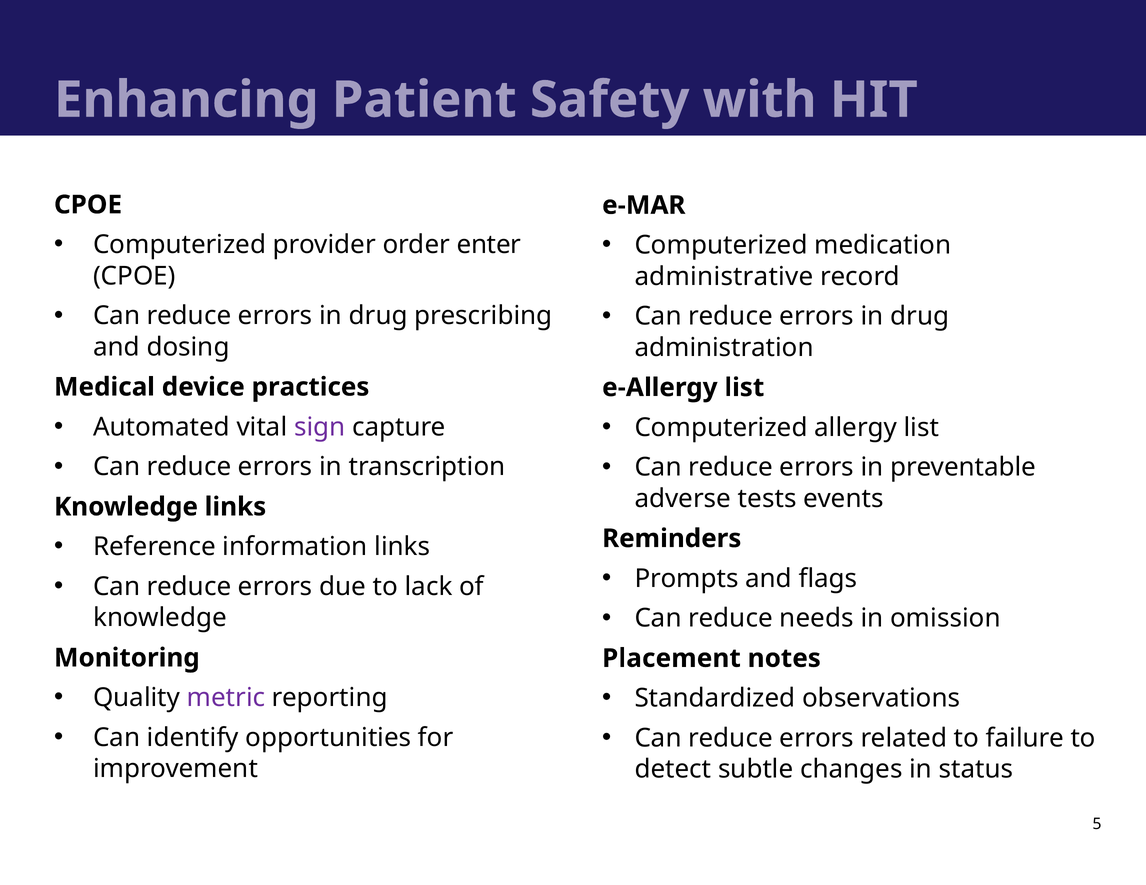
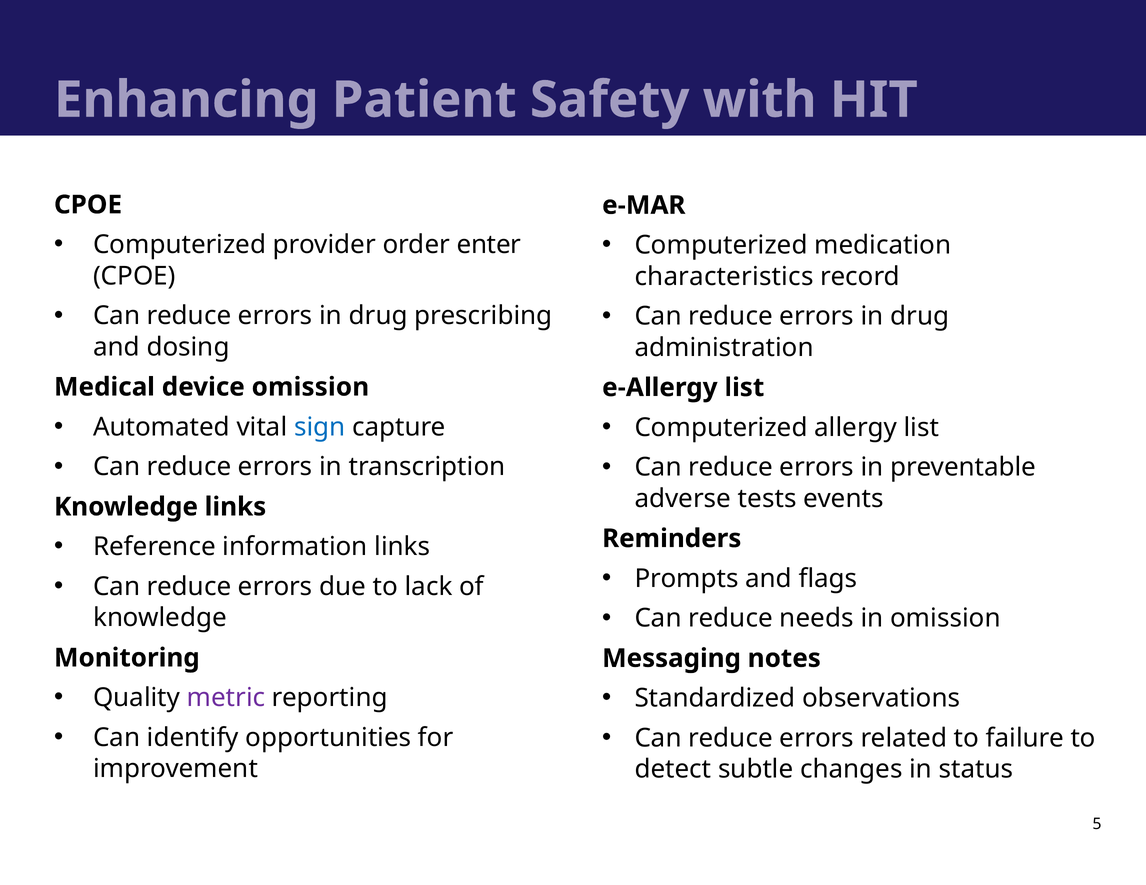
administrative: administrative -> characteristics (724, 277)
device practices: practices -> omission (310, 387)
sign colour: purple -> blue (320, 427)
Placement: Placement -> Messaging (672, 659)
